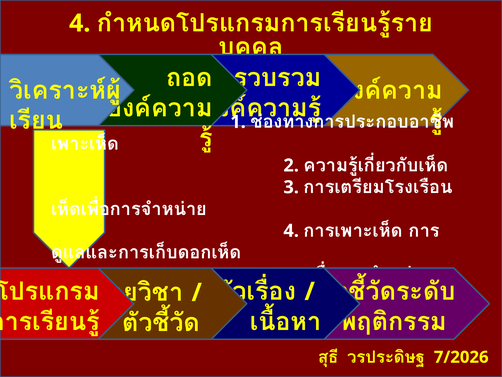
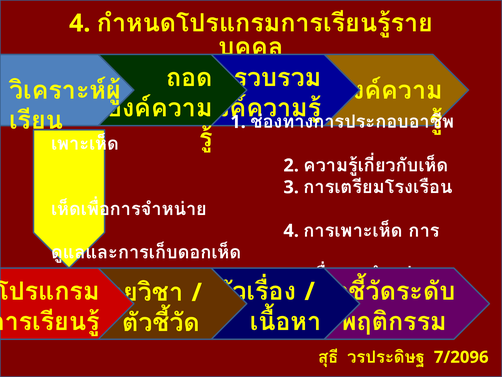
7/2026: 7/2026 -> 7/2096 (461, 357)
